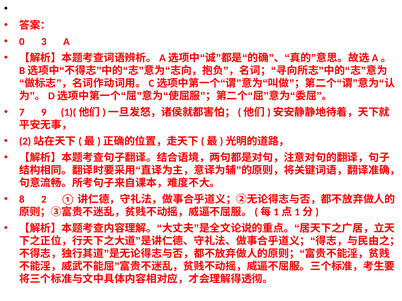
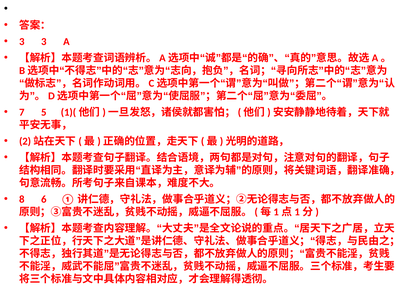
0: 0 -> 3 (22, 42)
9: 9 -> 5 (44, 112)
2: 2 -> 6 (44, 200)
